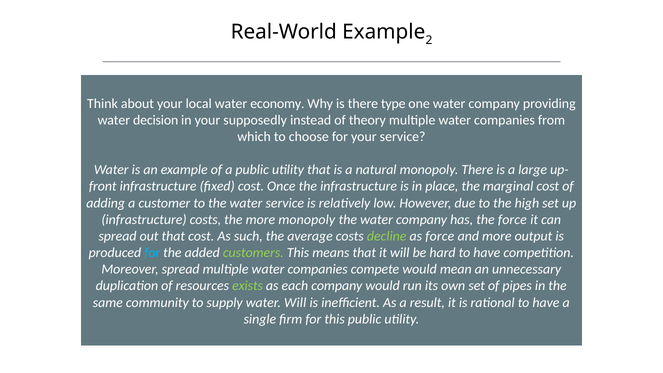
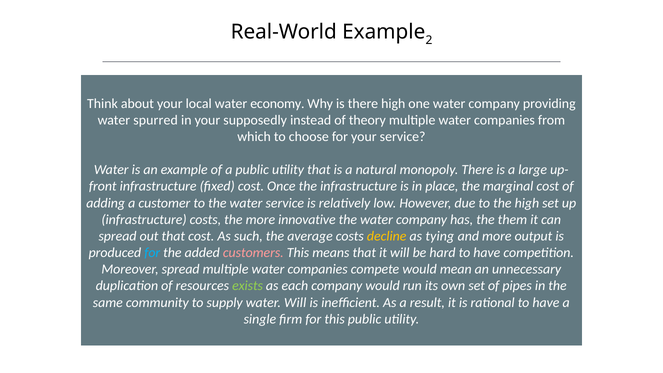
there type: type -> high (393, 103)
decision: decision -> spurred (156, 120)
more monopoly: monopoly -> innovative (307, 220)
the force: force -> them (512, 220)
decline colour: light green -> yellow (387, 236)
as force: force -> tying (440, 236)
customers colour: light green -> pink (253, 253)
